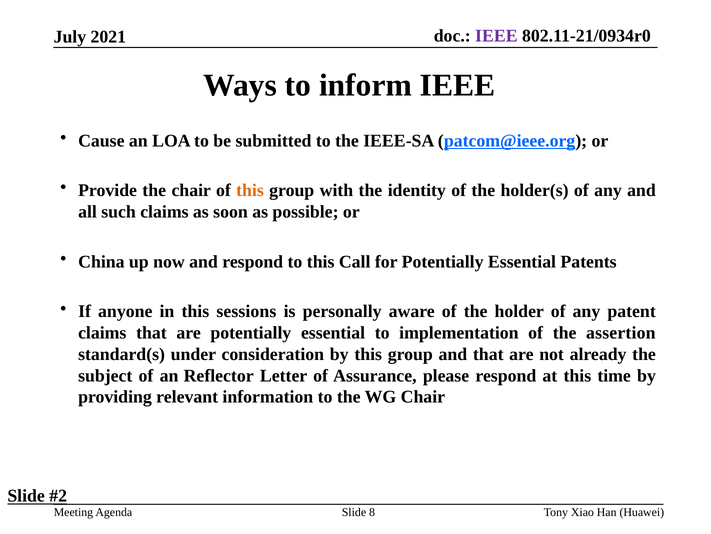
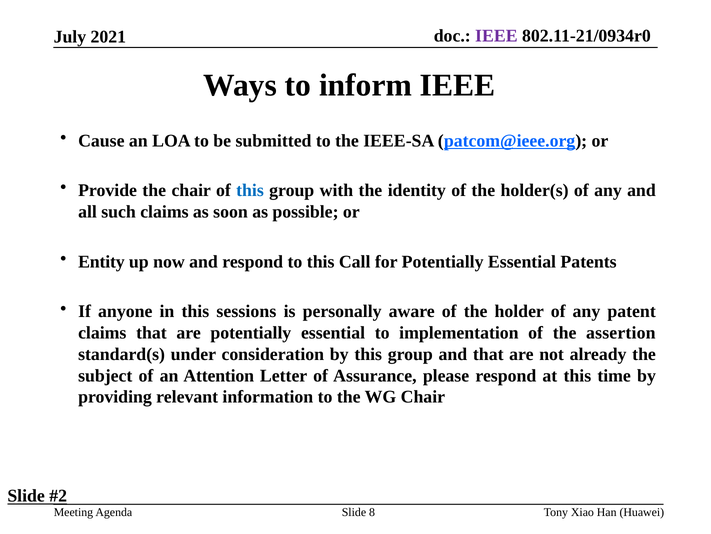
this colour: orange -> blue (250, 190)
China: China -> Entity (101, 261)
Reflector: Reflector -> Attention (219, 375)
